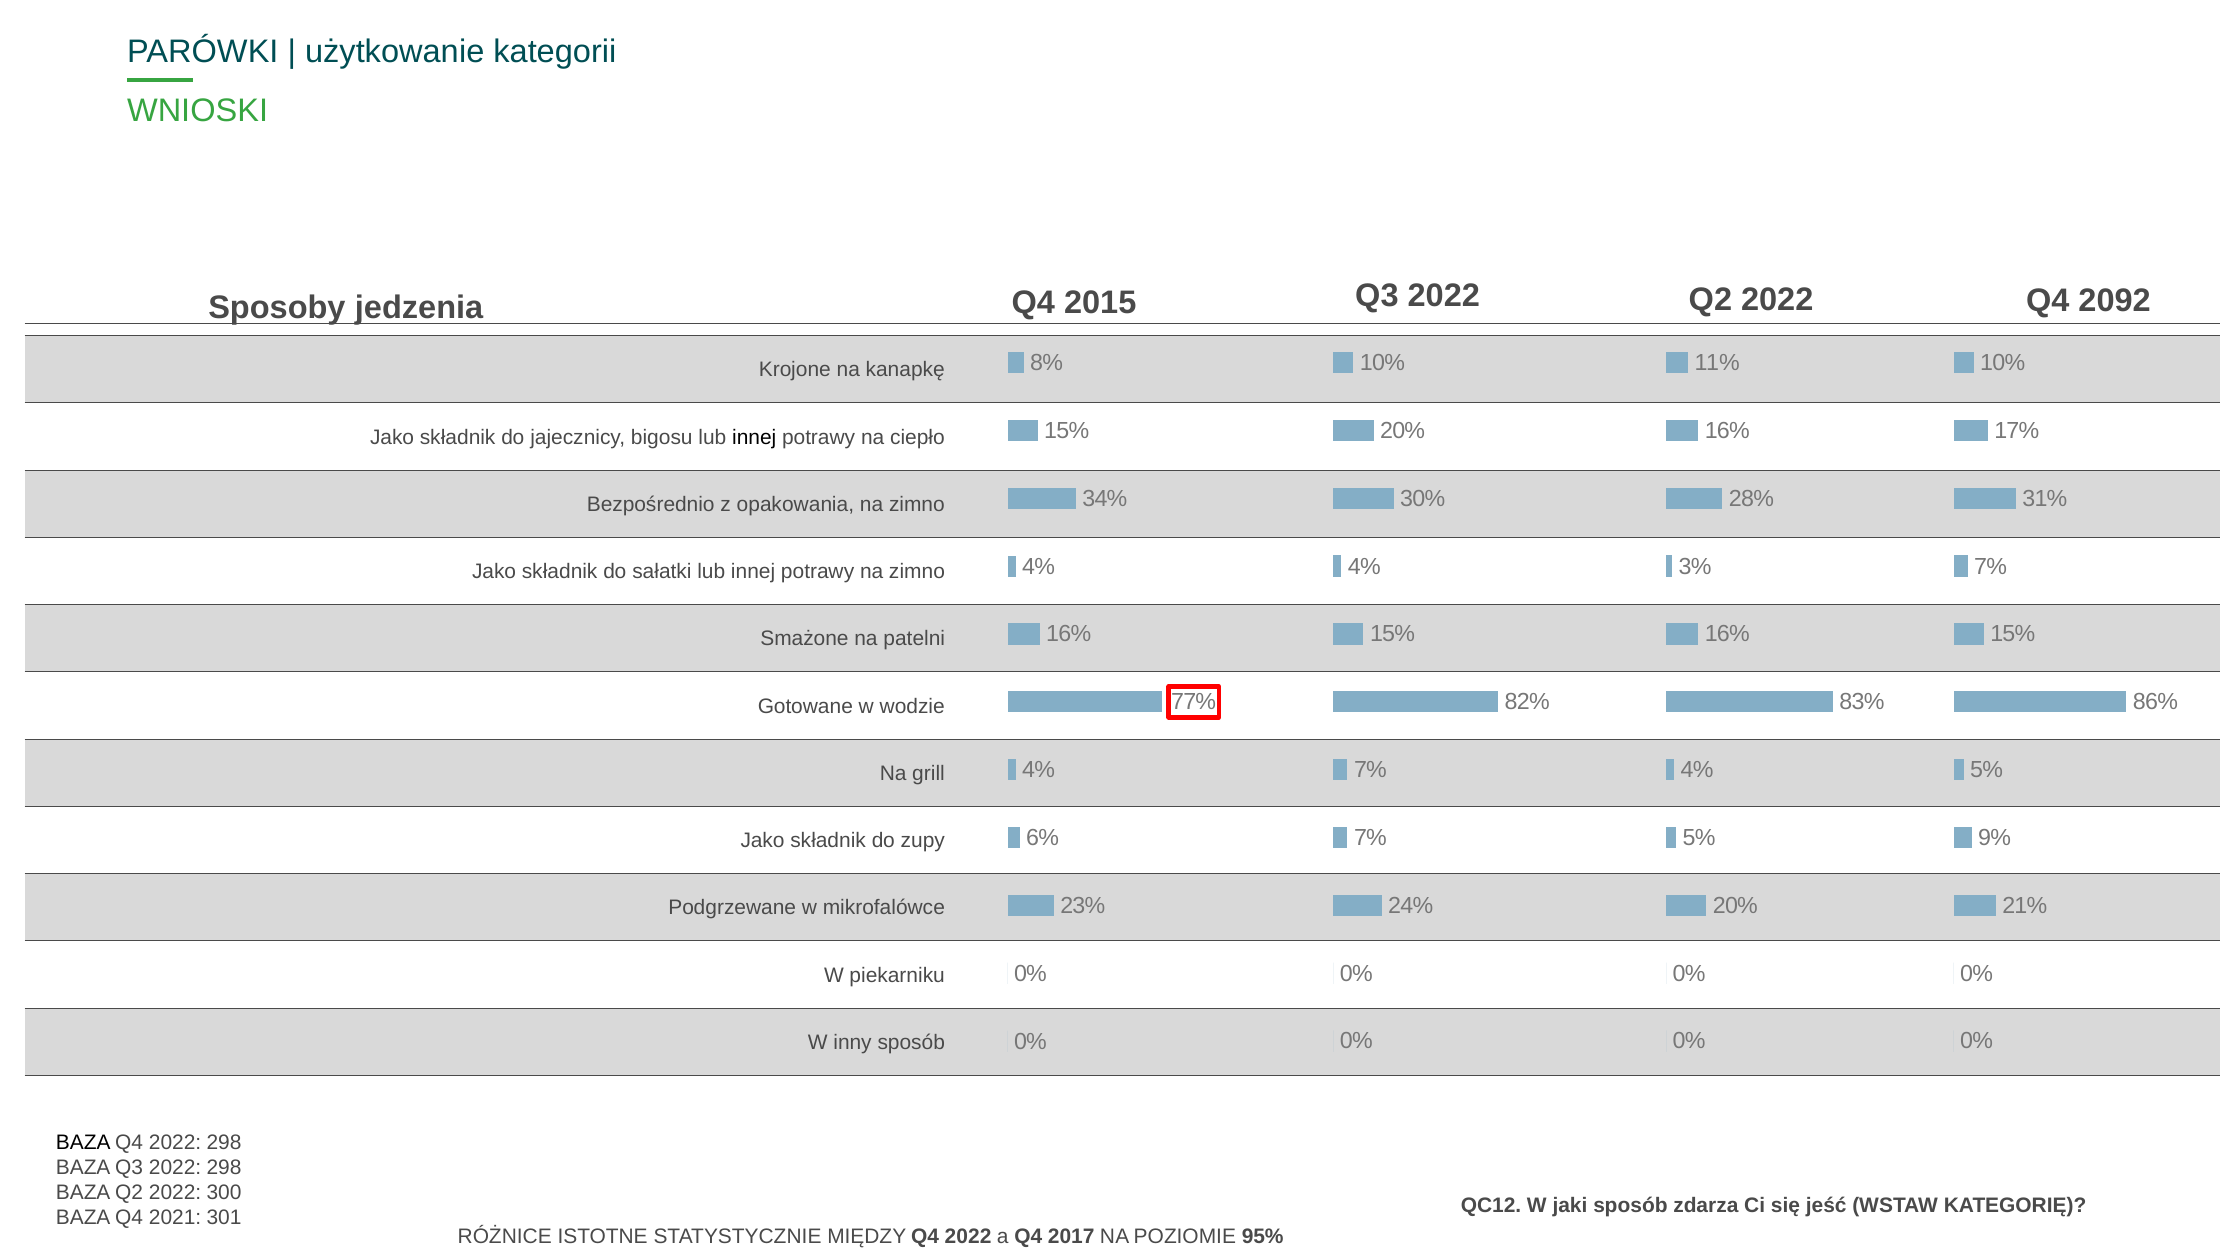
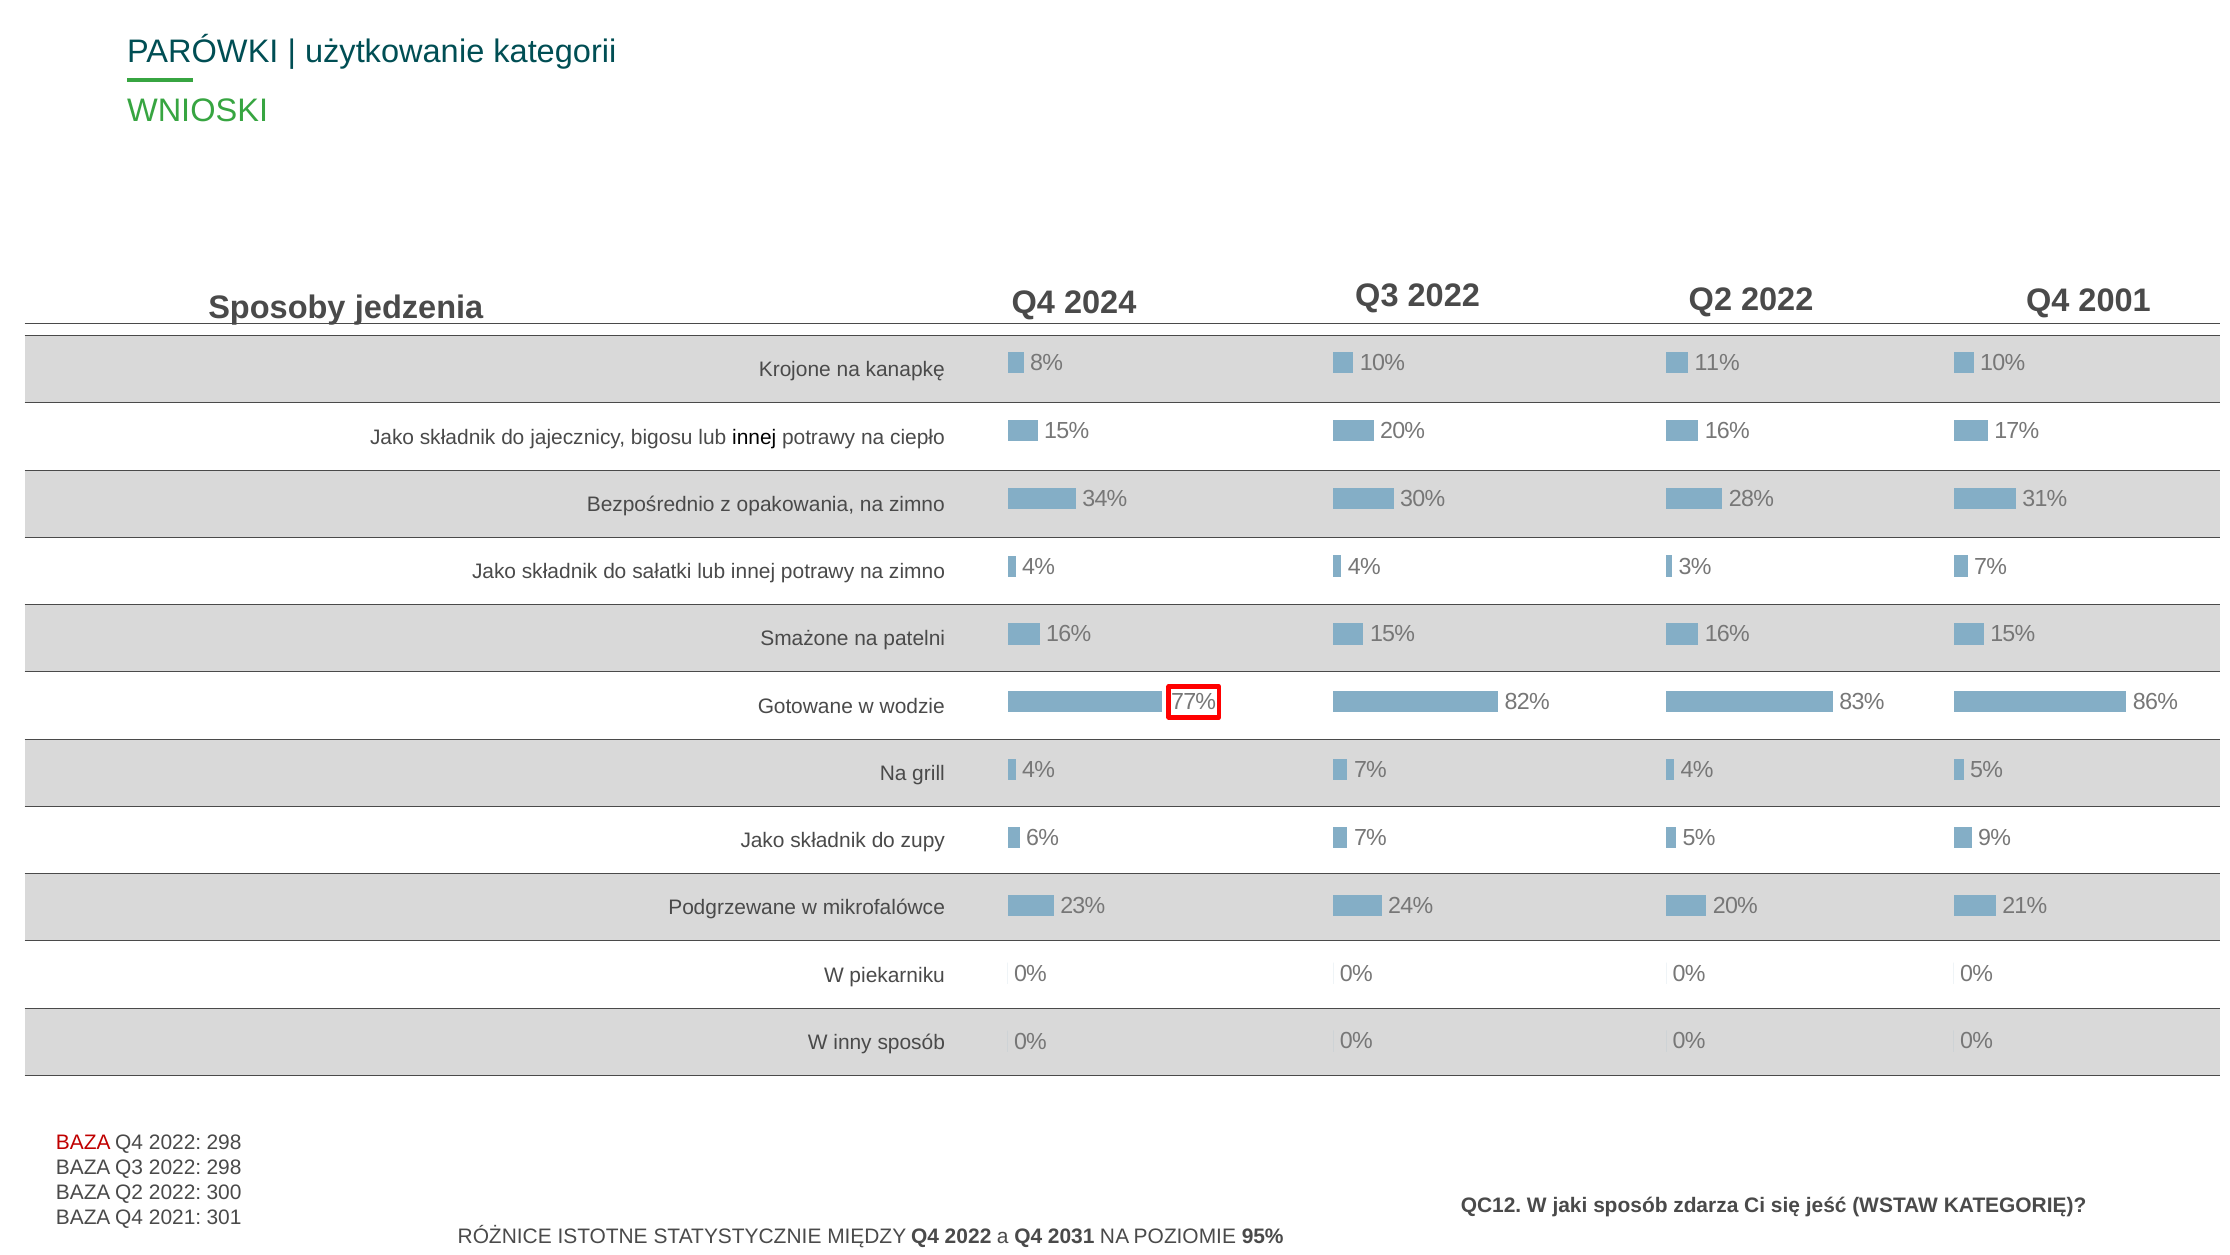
2092: 2092 -> 2001 (2115, 301)
2015: 2015 -> 2024 (1100, 302)
BAZA colour: black -> red (83, 1142)
2017: 2017 -> 2031 (1071, 1236)
